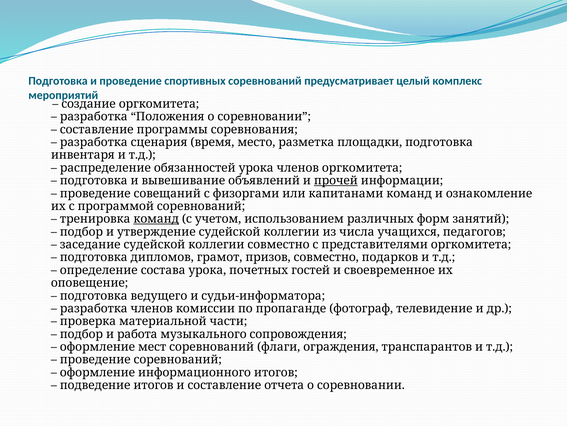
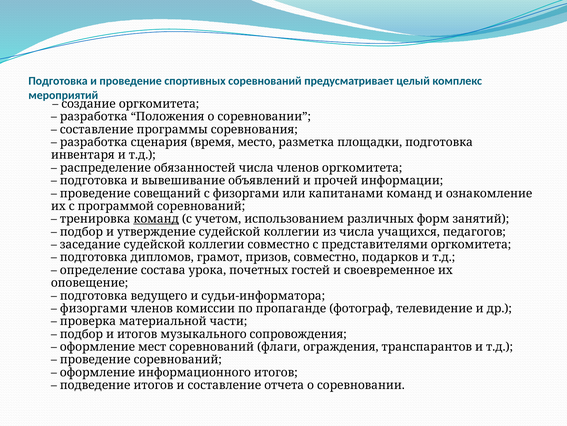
обязанностей урока: урока -> числа (256, 168)
прочей underline: present -> none (336, 180)
разработка: разработка -> физоргами (94, 308)
и работа: работа -> итогов (137, 334)
